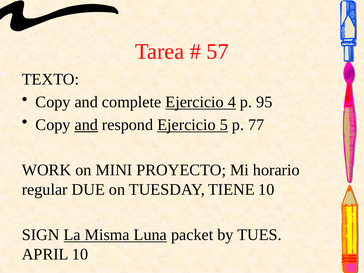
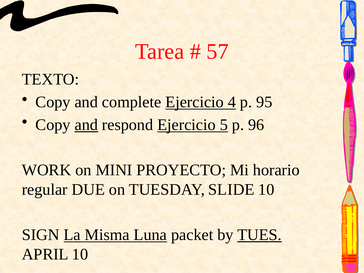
77: 77 -> 96 (256, 125)
TIENE: TIENE -> SLIDE (231, 189)
TUES underline: none -> present (260, 235)
